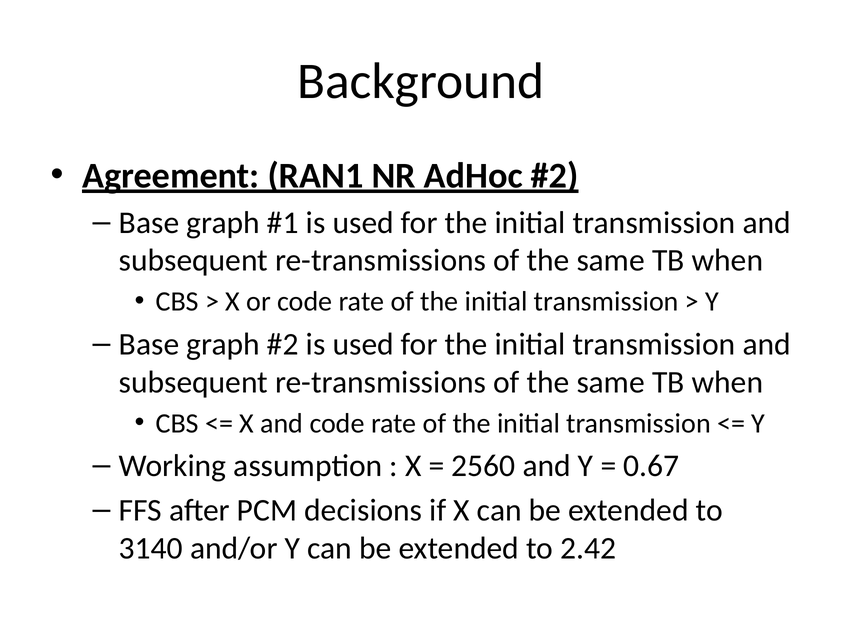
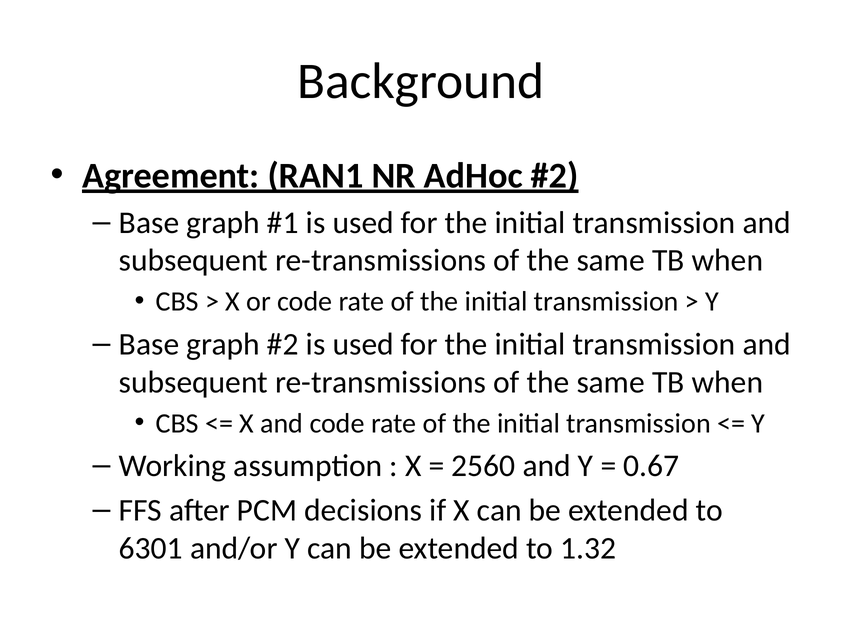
3140: 3140 -> 6301 (151, 549)
2.42: 2.42 -> 1.32 (588, 549)
